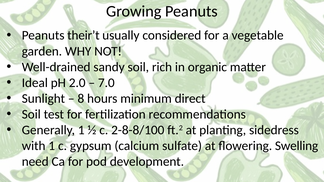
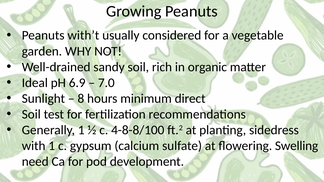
their’t: their’t -> with’t (83, 35)
2.0: 2.0 -> 6.9 (77, 83)
2-8-8/100: 2-8-8/100 -> 4-8-8/100 (138, 130)
